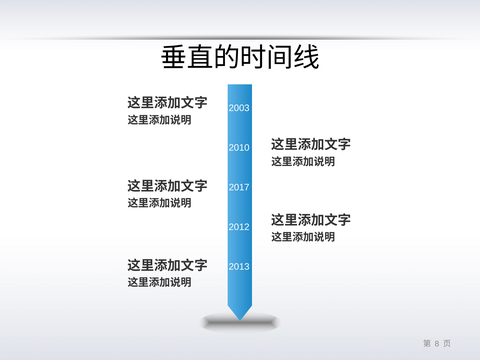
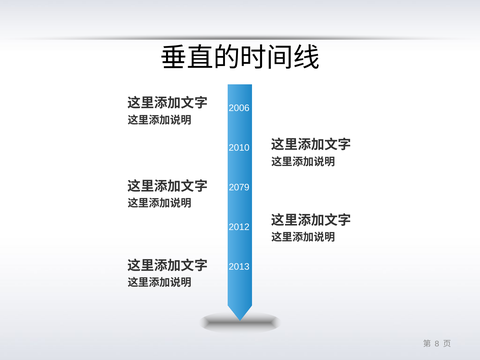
2003: 2003 -> 2006 (239, 108)
2017: 2017 -> 2079 (239, 187)
